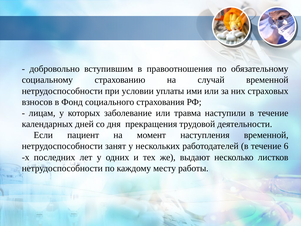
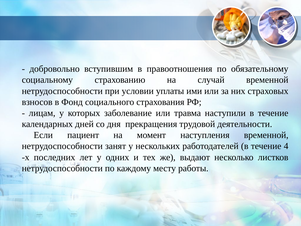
6: 6 -> 4 (286, 146)
